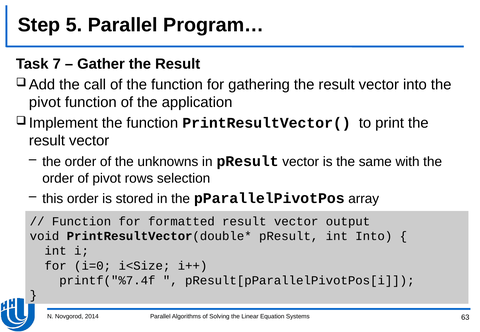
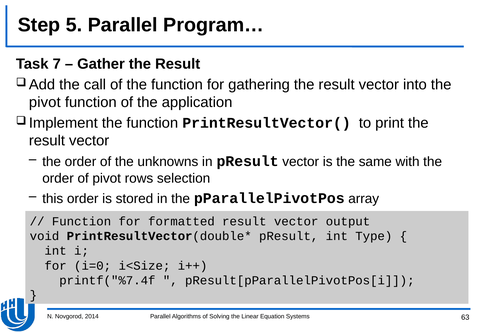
int Into: Into -> Type (374, 236)
